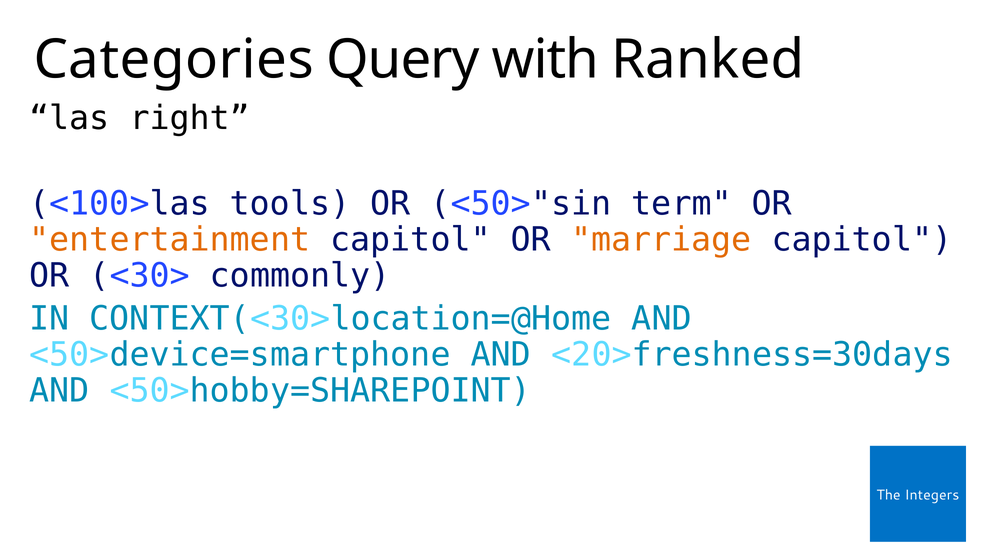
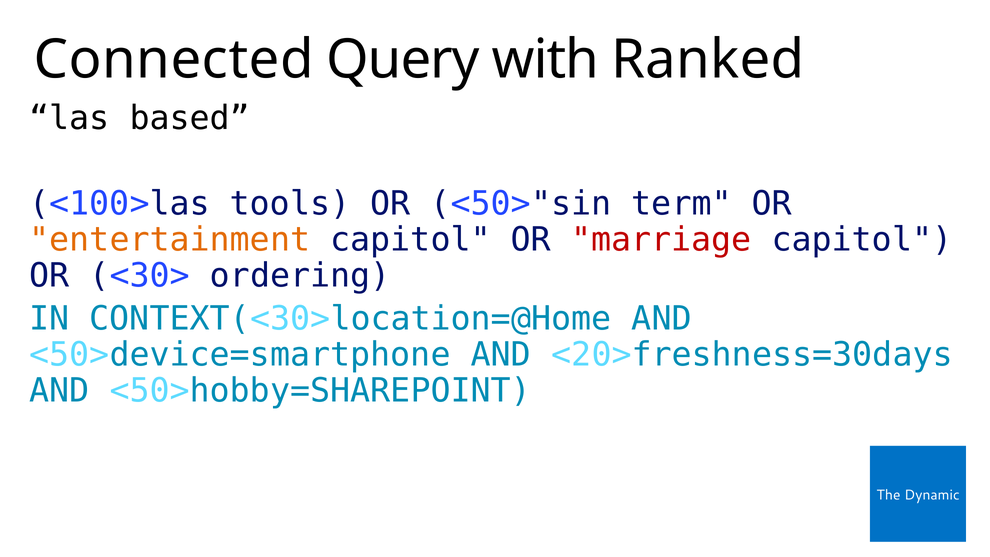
Categories: Categories -> Connected (174, 60)
right: right -> based (190, 118)
marriage colour: orange -> red (661, 240)
commonly: commonly -> ordering (300, 276)
Integers: Integers -> Dynamic (932, 495)
